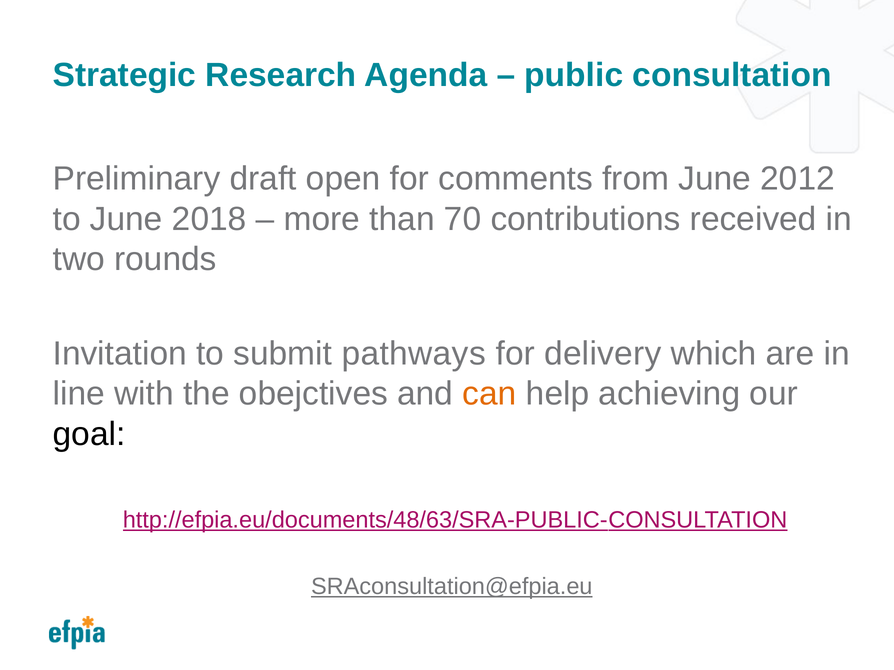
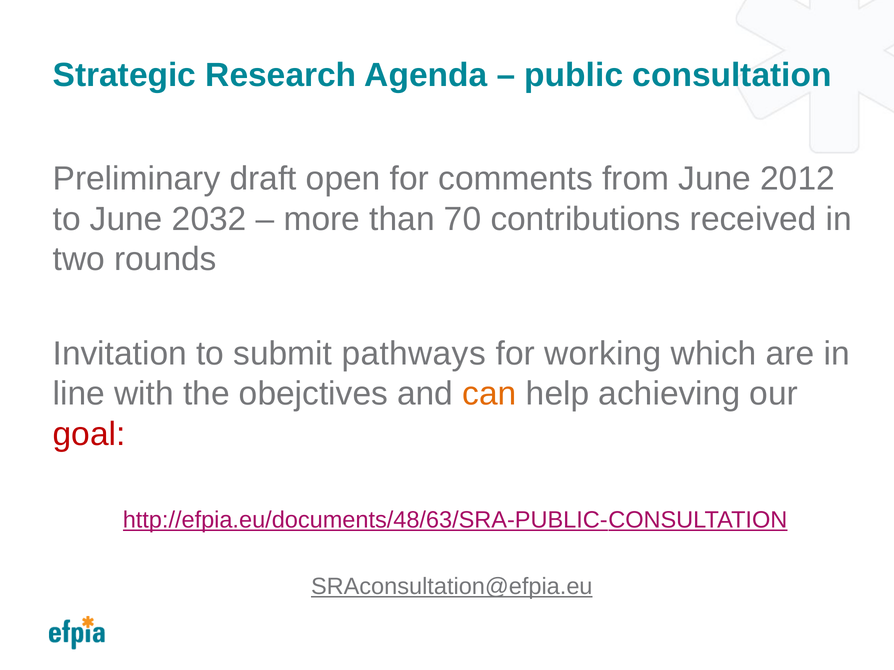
2018: 2018 -> 2032 (209, 219)
delivery: delivery -> working (603, 354)
goal colour: black -> red (89, 434)
